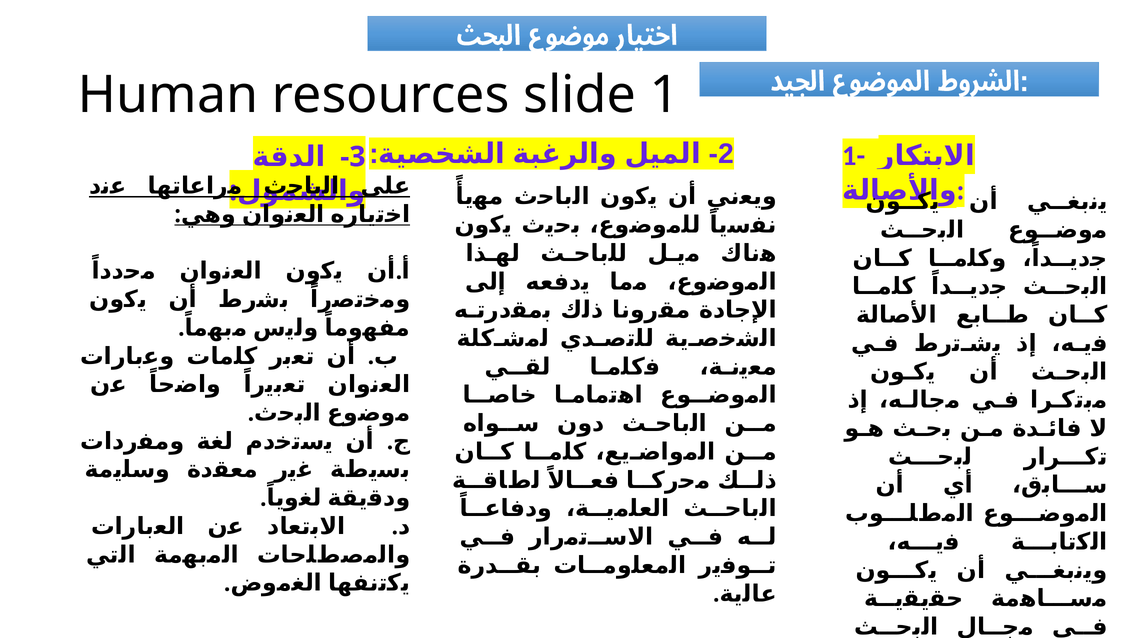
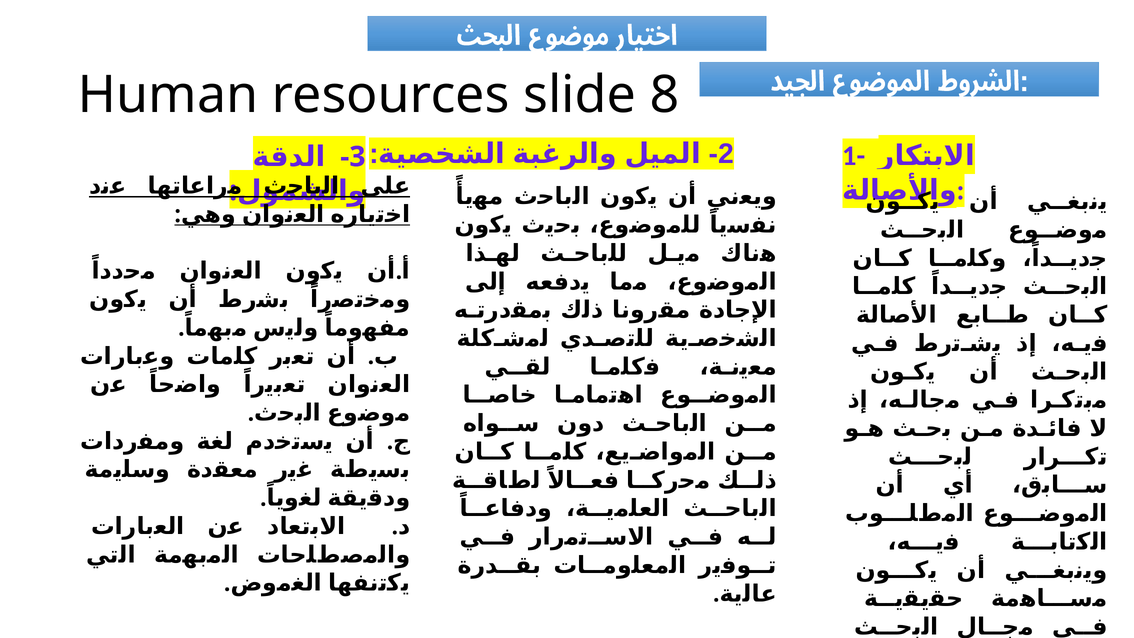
1: 1 -> 8 (664, 95)
